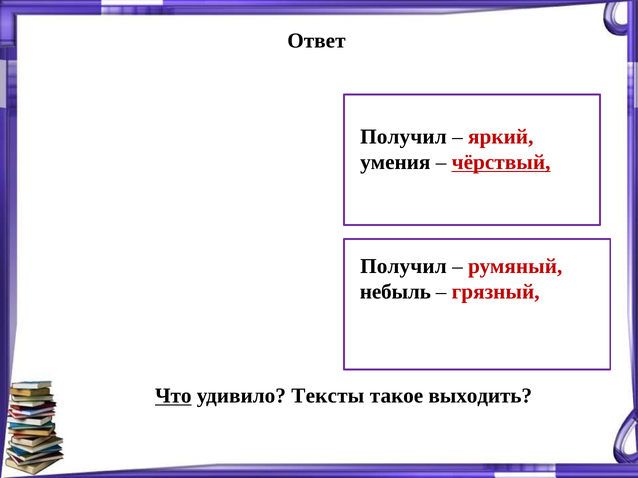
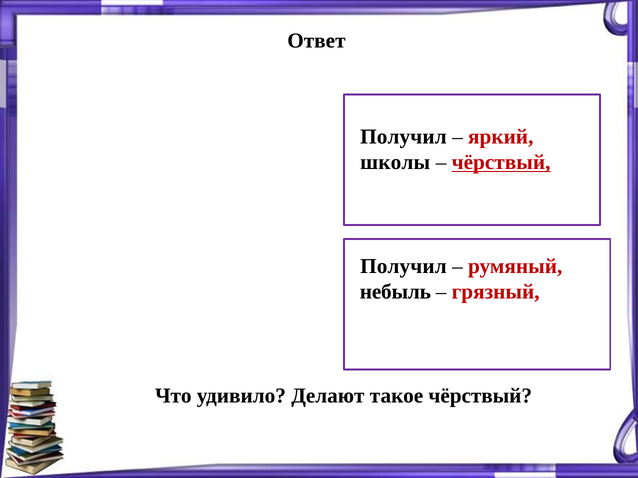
умения: умения -> школы (395, 163)
Что underline: present -> none (173, 396)
Тексты: Тексты -> Делают (328, 396)
такое выходить: выходить -> чёрствый (480, 396)
